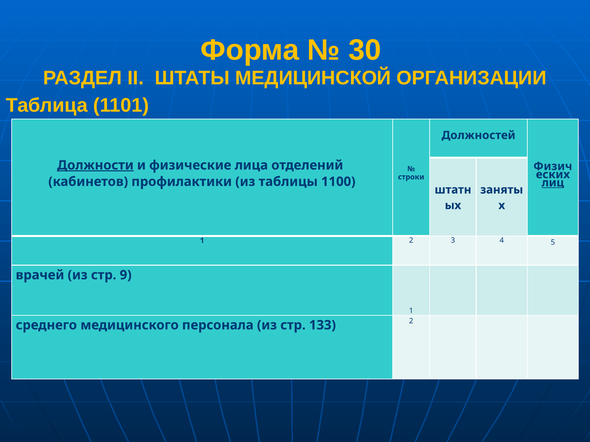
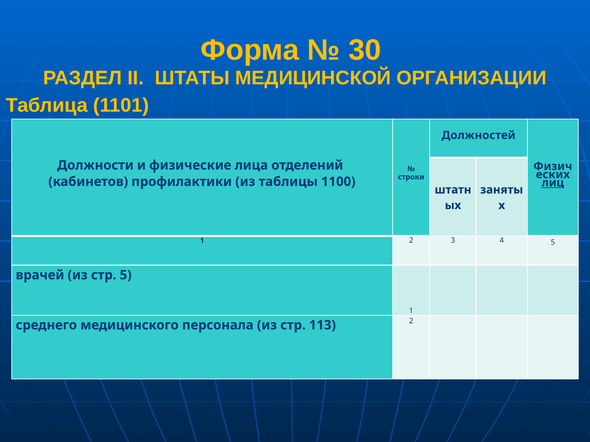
Должности underline: present -> none (95, 165)
стр 9: 9 -> 5 (126, 275)
133: 133 -> 113 (322, 325)
